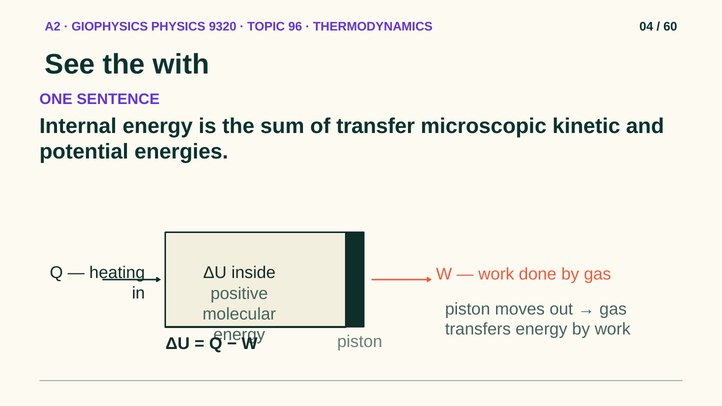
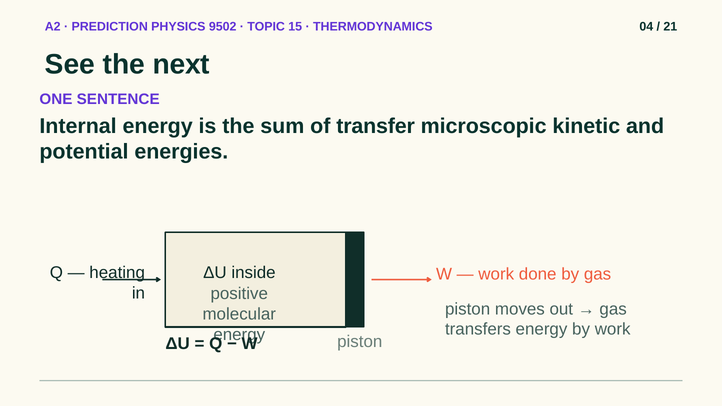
GIOPHYSICS: GIOPHYSICS -> PREDICTION (110, 27)
9320: 9320 -> 9502 (223, 27)
96: 96 -> 15 (295, 27)
60: 60 -> 21 (670, 27)
with: with -> next (181, 64)
